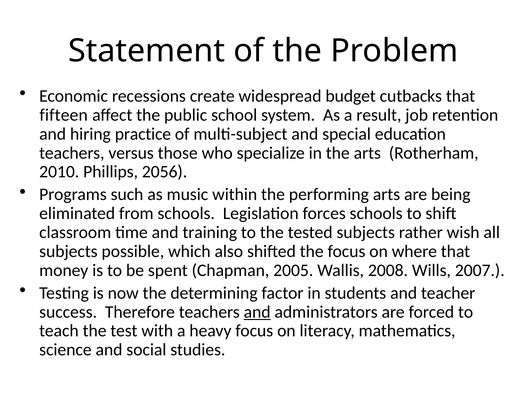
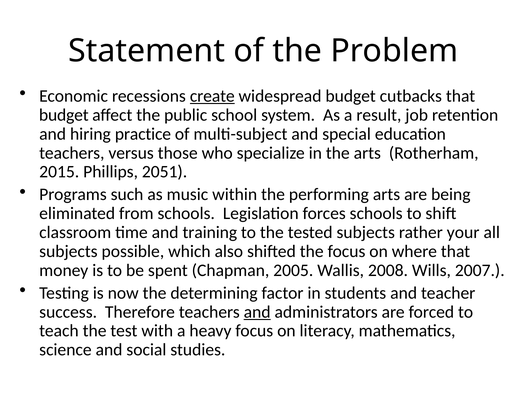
create underline: none -> present (212, 96)
fifteen: fifteen -> budget (64, 115)
2010: 2010 -> 2015 (59, 172)
2056: 2056 -> 2051 (165, 172)
wish: wish -> your (463, 233)
